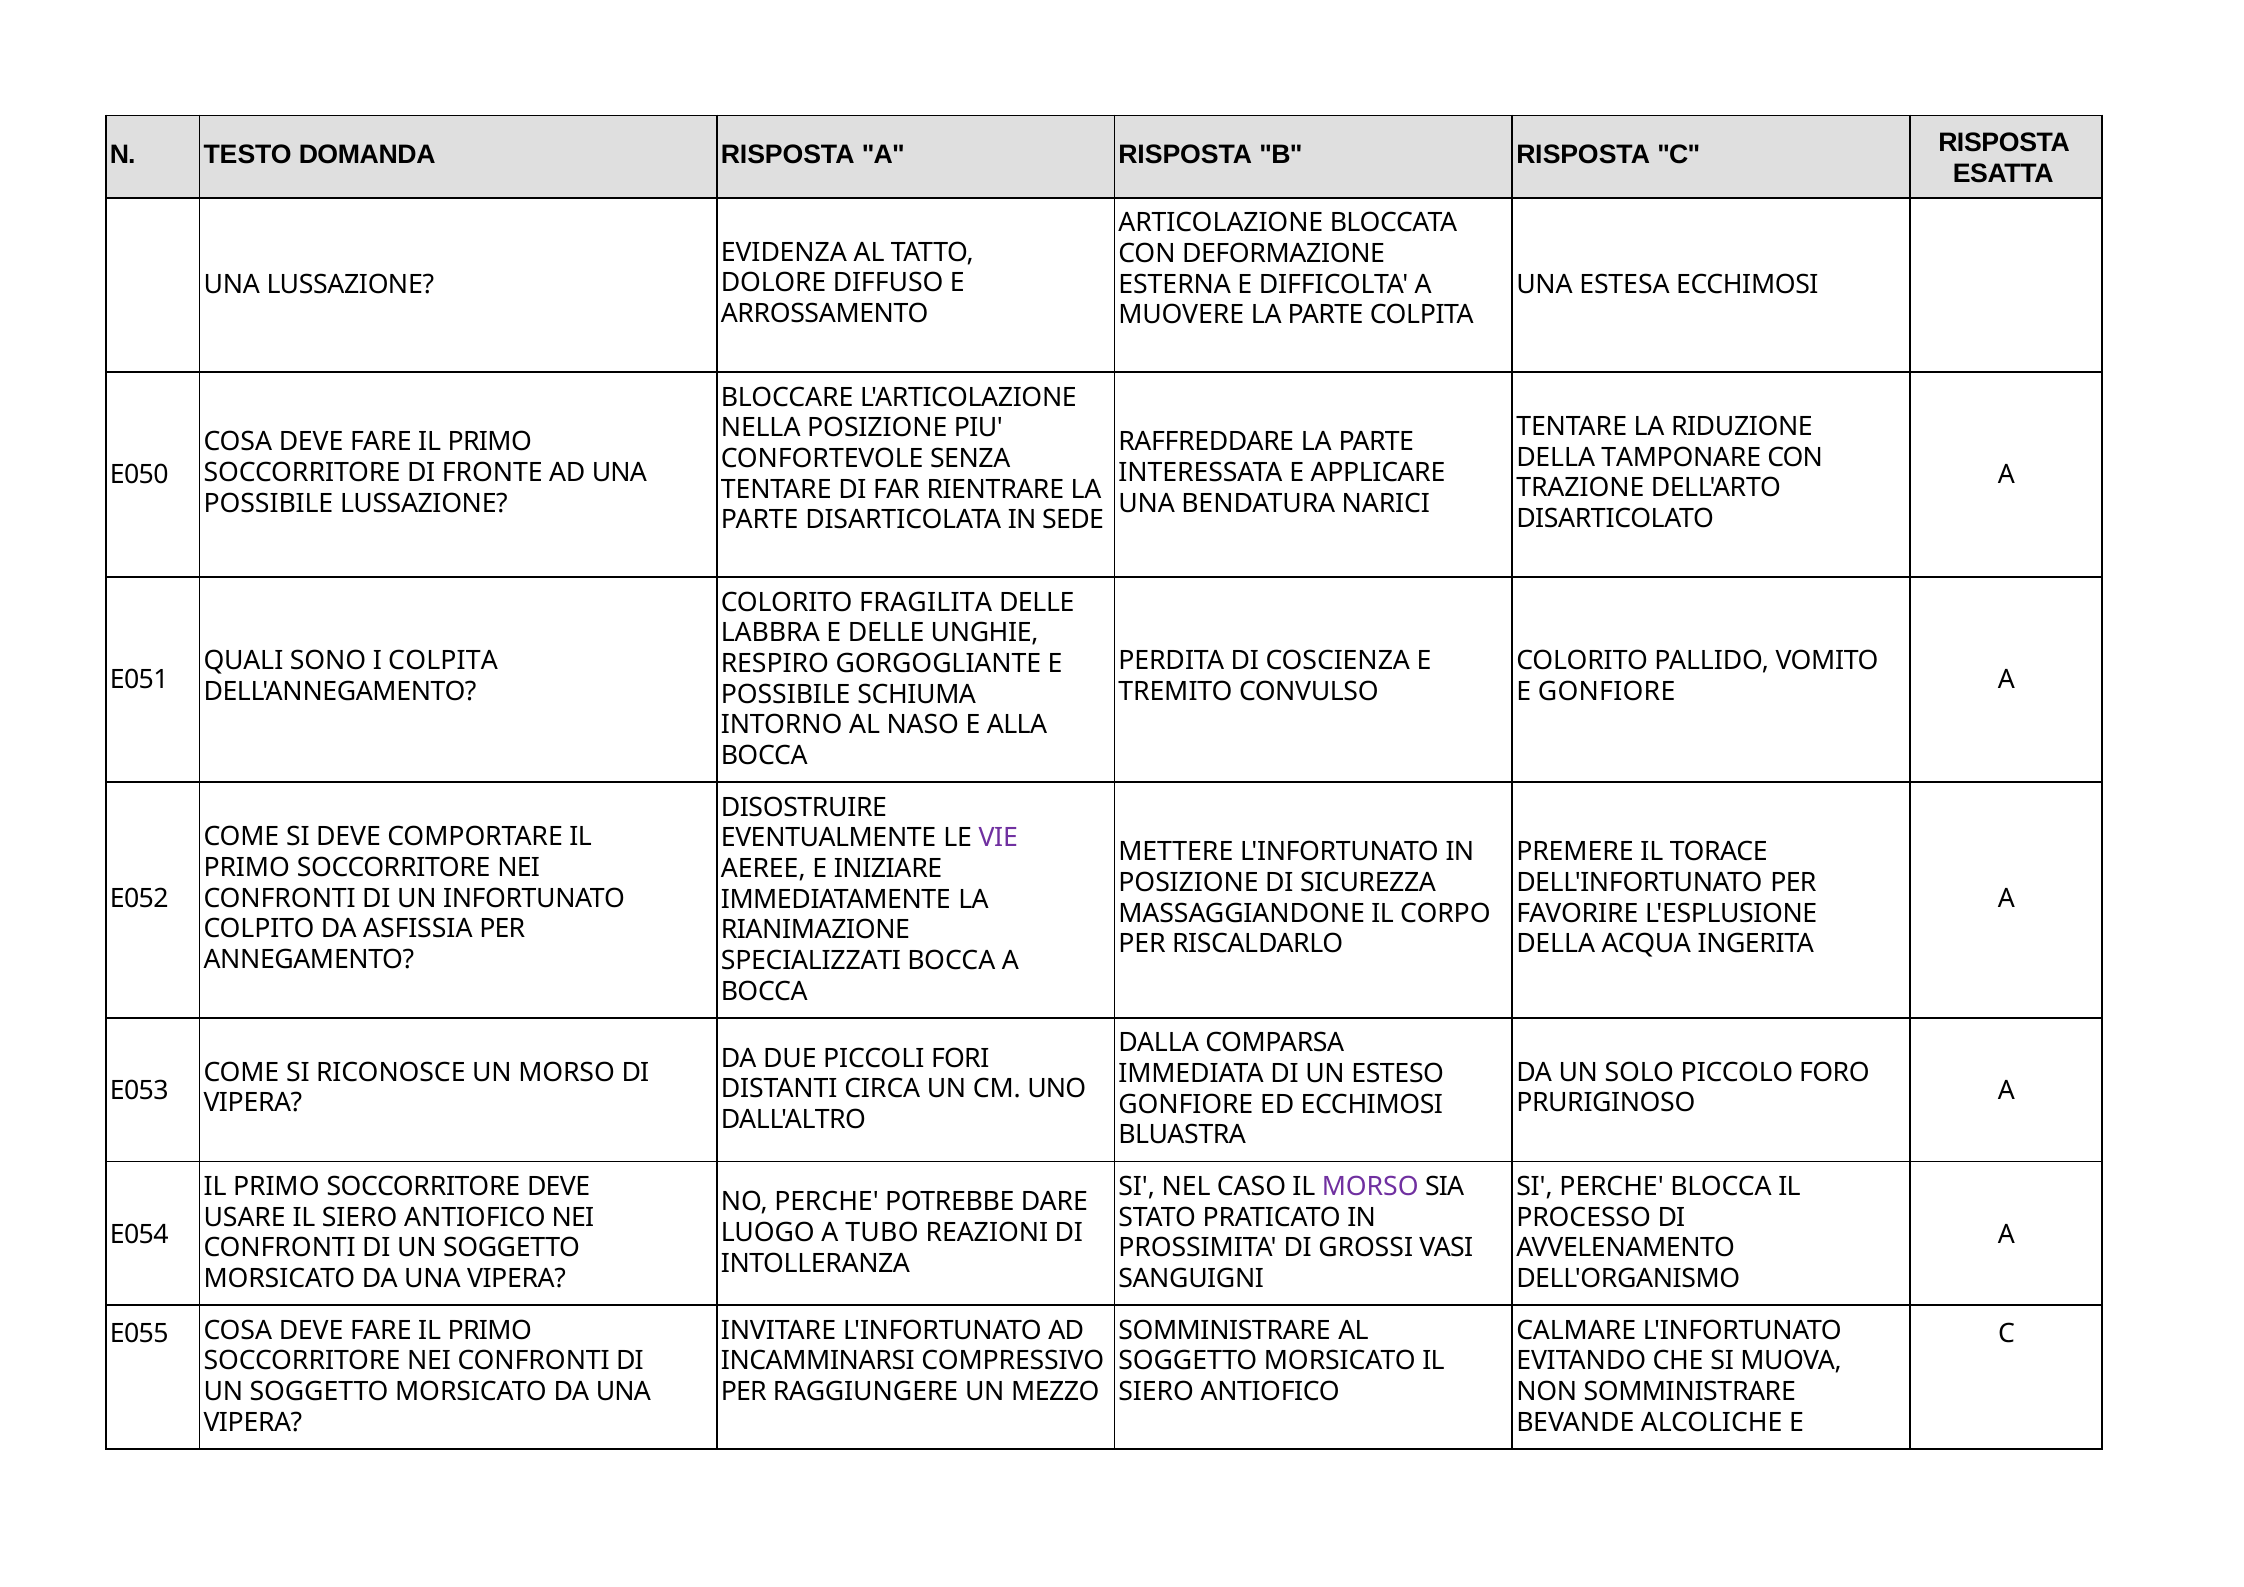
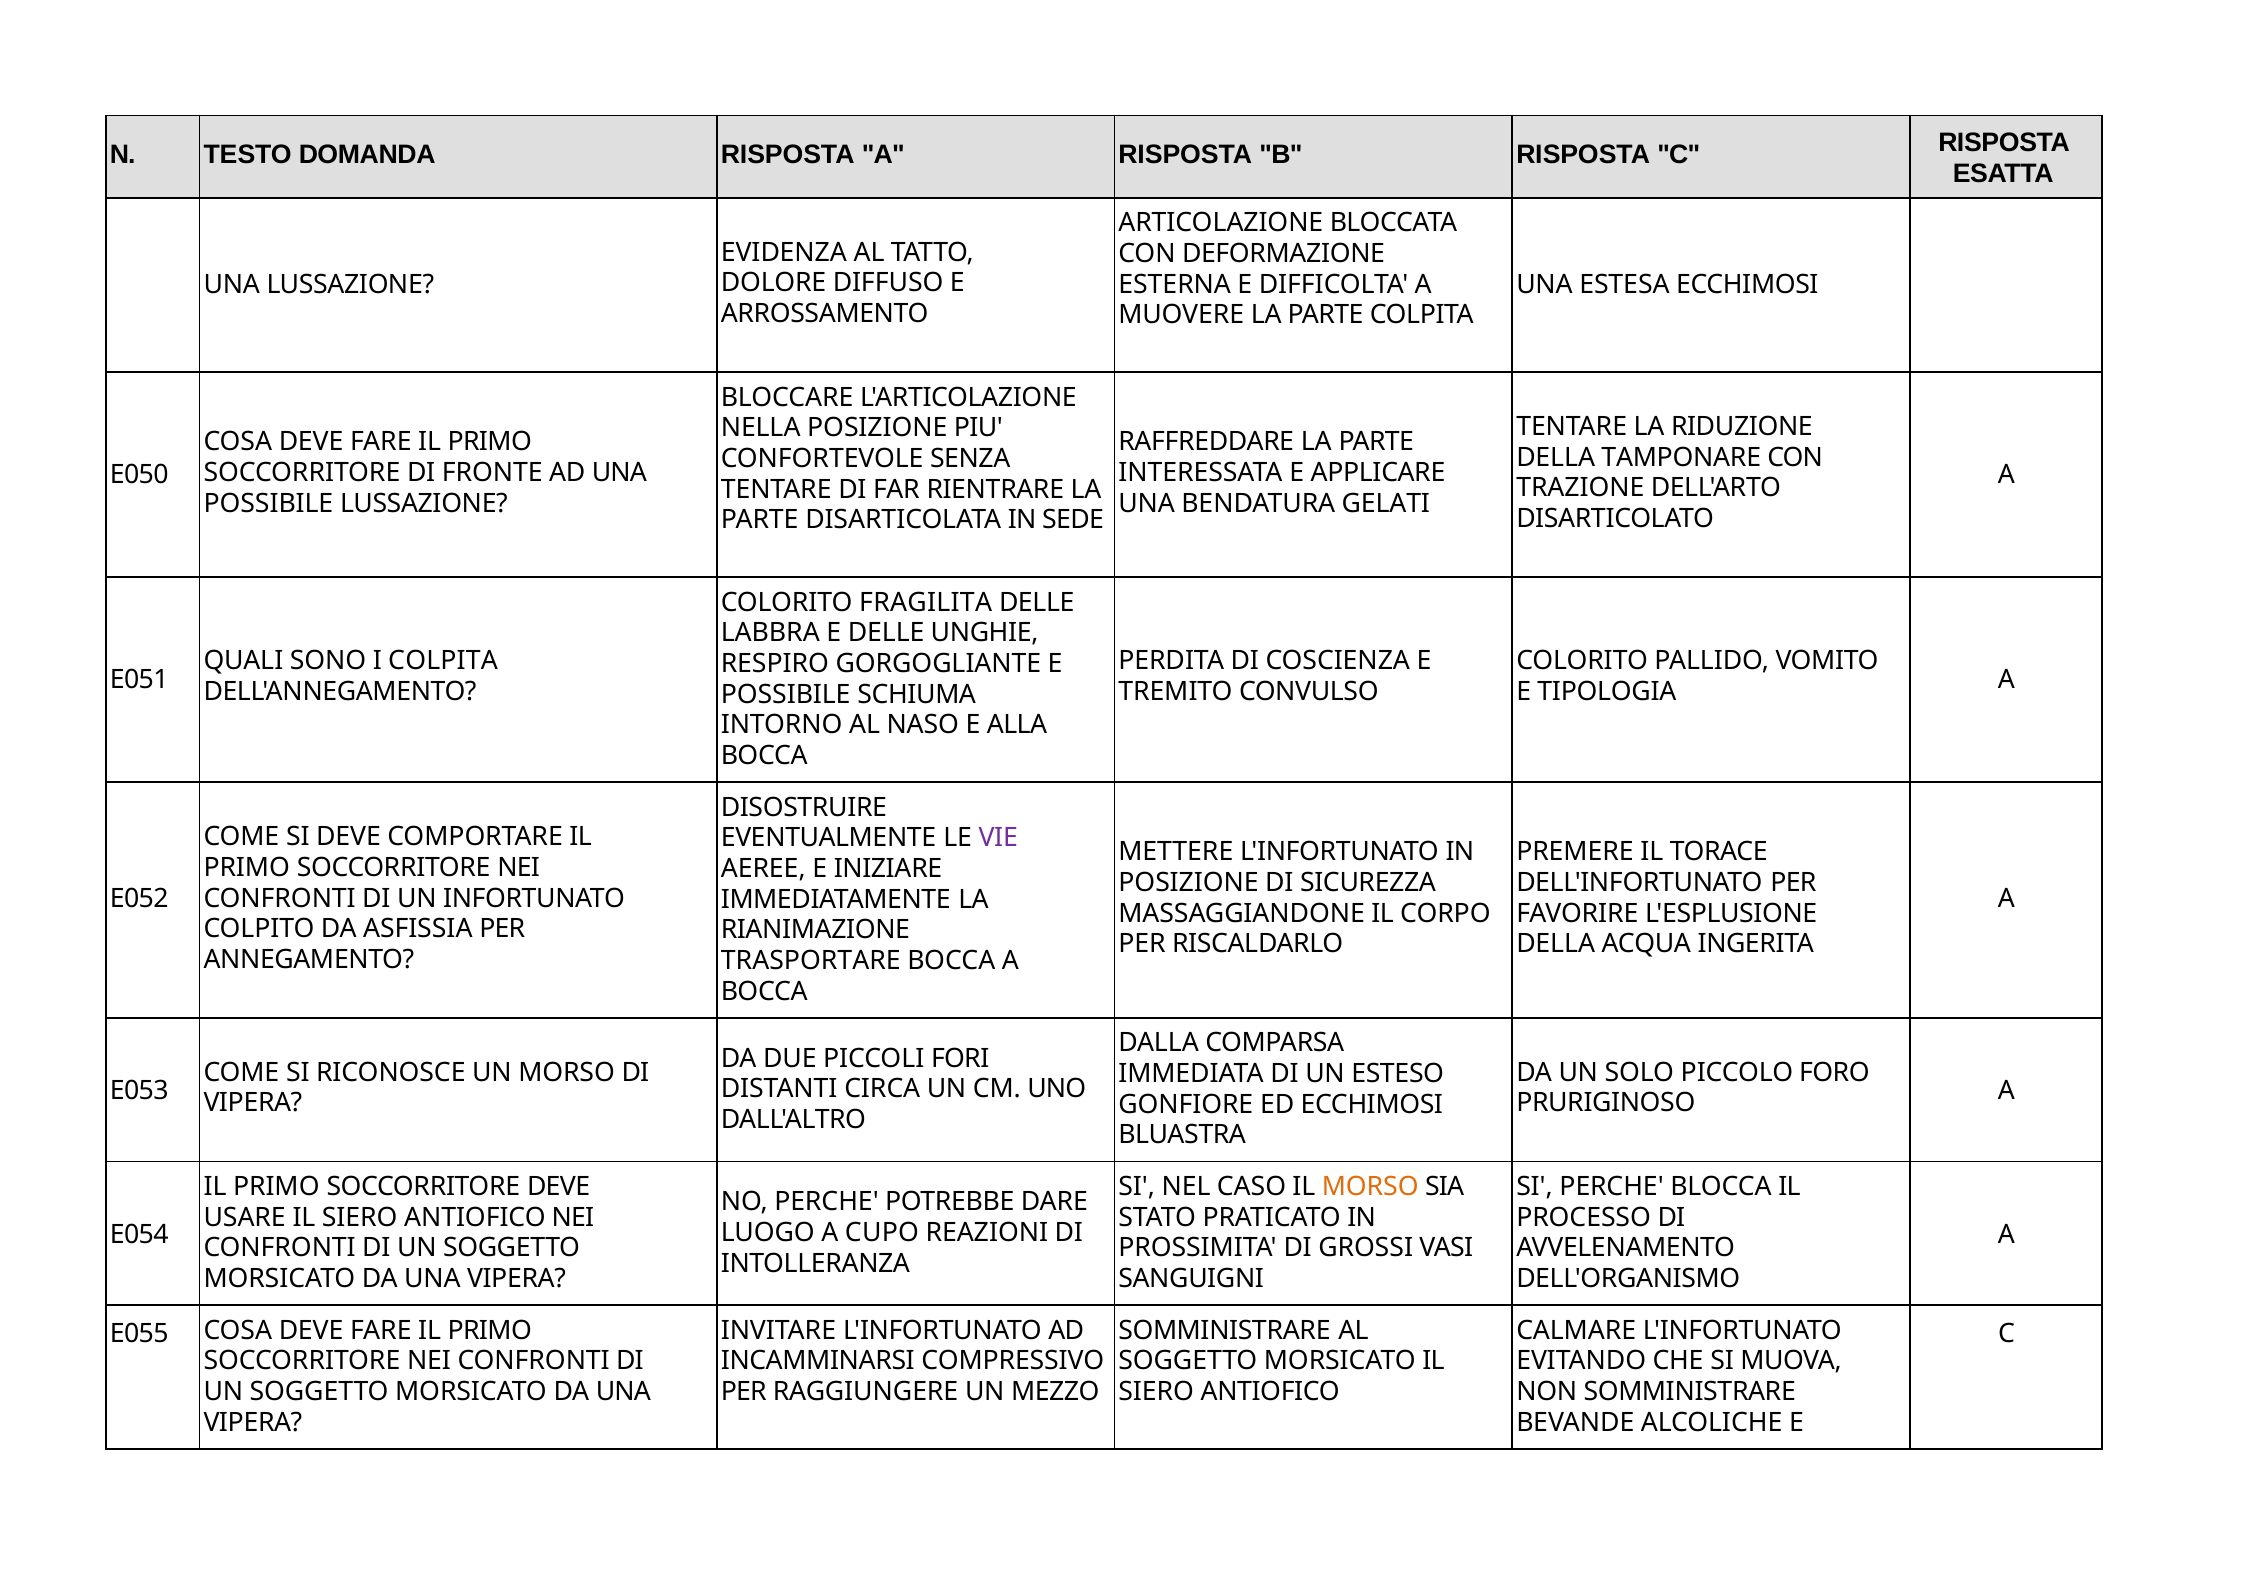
NARICI: NARICI -> GELATI (1386, 503)
E GONFIORE: GONFIORE -> TIPOLOGIA (1607, 692)
SPECIALIZZATI: SPECIALIZZATI -> TRASPORTARE (811, 961)
MORSO colour: purple -> orange (1370, 1187)
TUBO: TUBO -> CUPO (882, 1233)
